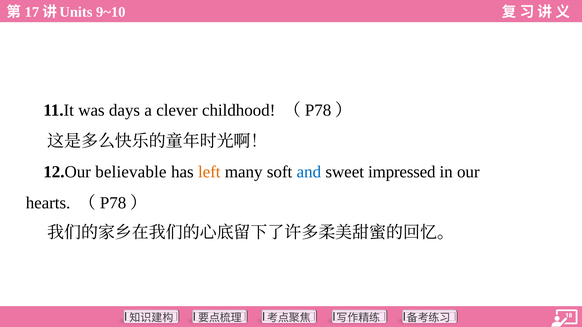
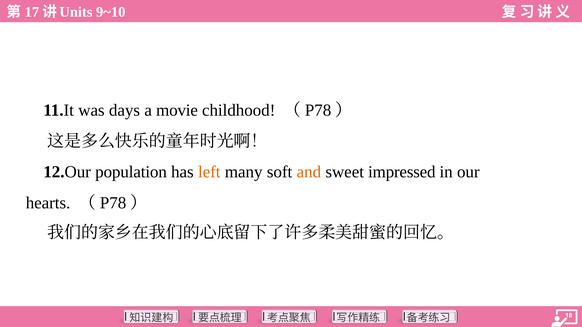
clever: clever -> movie (177, 110)
believable: believable -> population (131, 172)
and colour: blue -> orange (309, 172)
